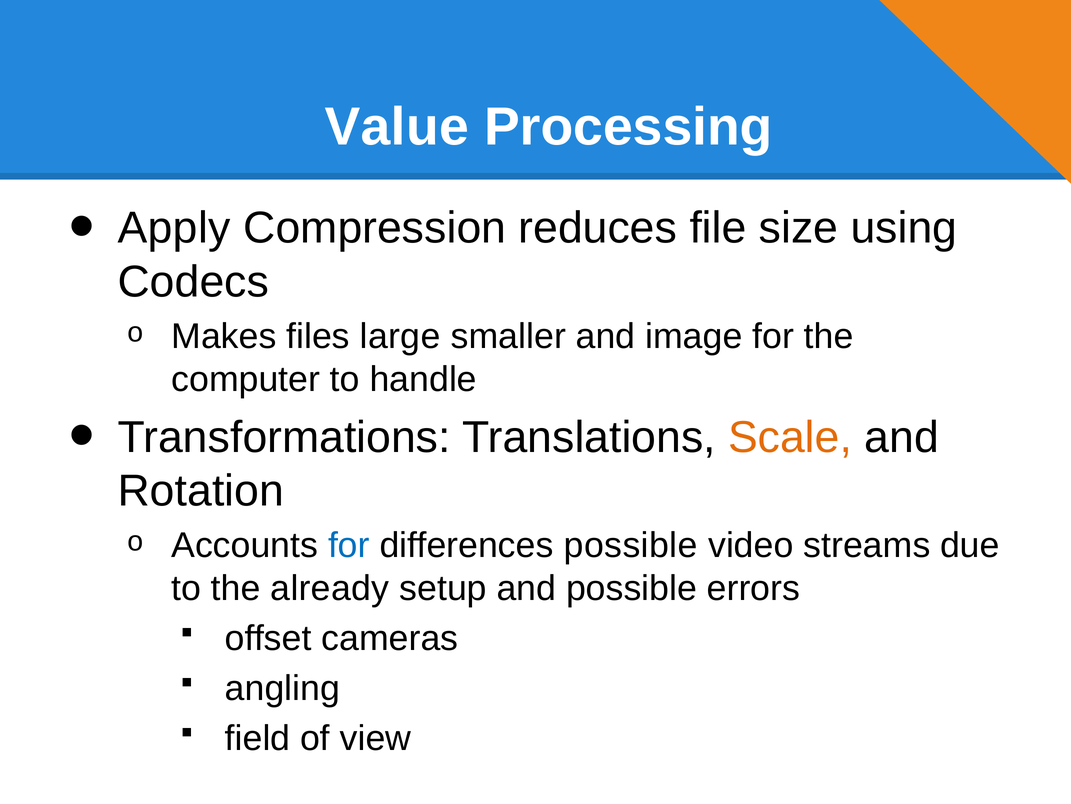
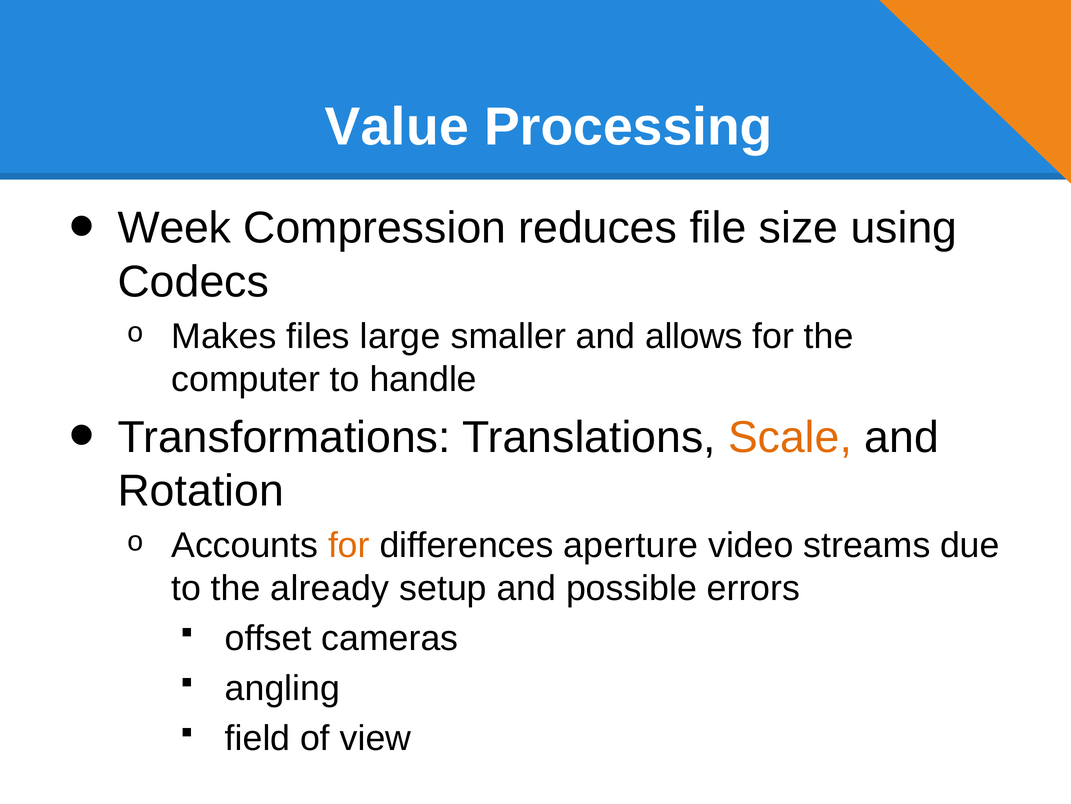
Apply: Apply -> Week (174, 228)
image: image -> allows (694, 336)
for colour: blue -> orange (349, 545)
differences possible: possible -> aperture (631, 545)
